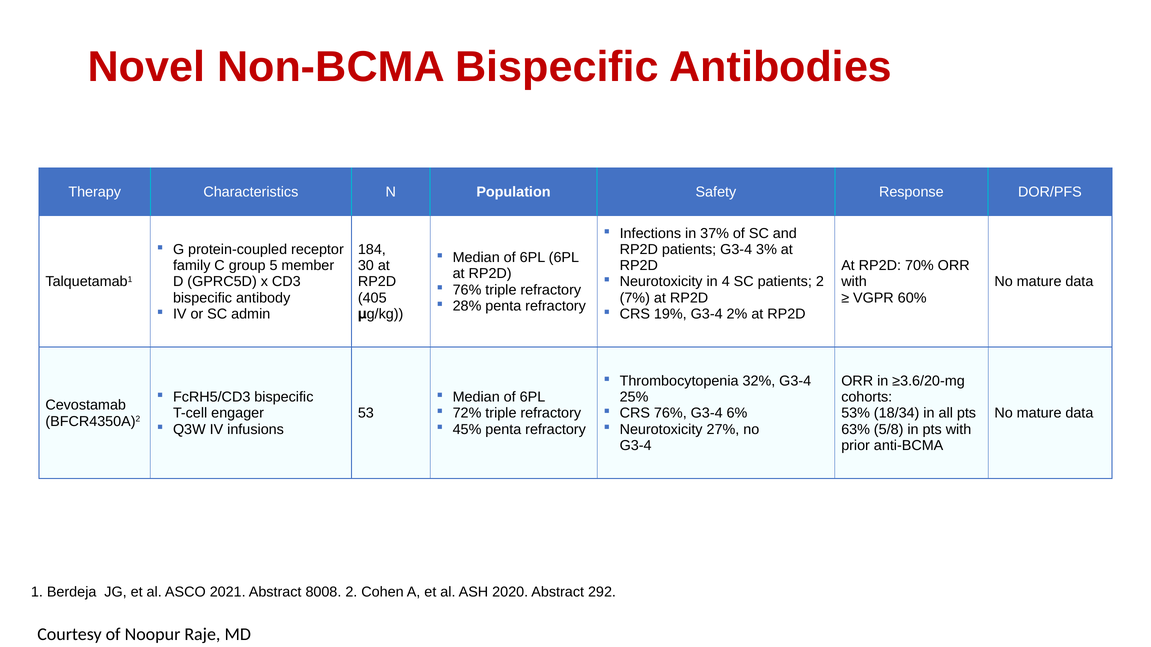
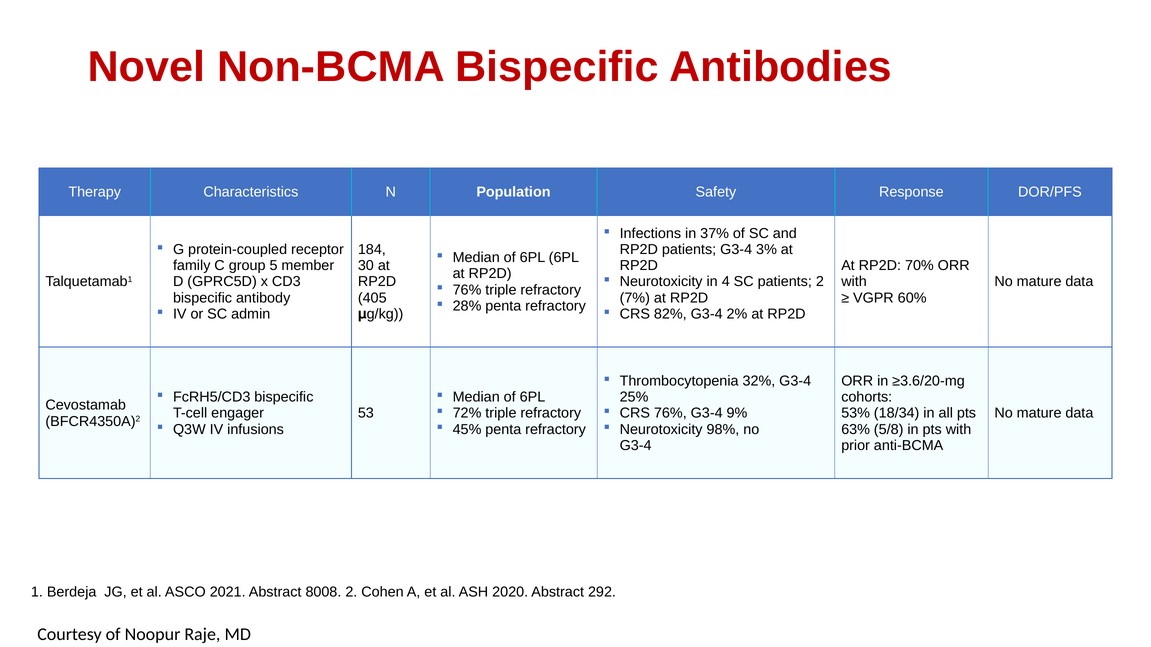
19%: 19% -> 82% (670, 314)
6%: 6% -> 9% (737, 414)
27%: 27% -> 98% (723, 430)
